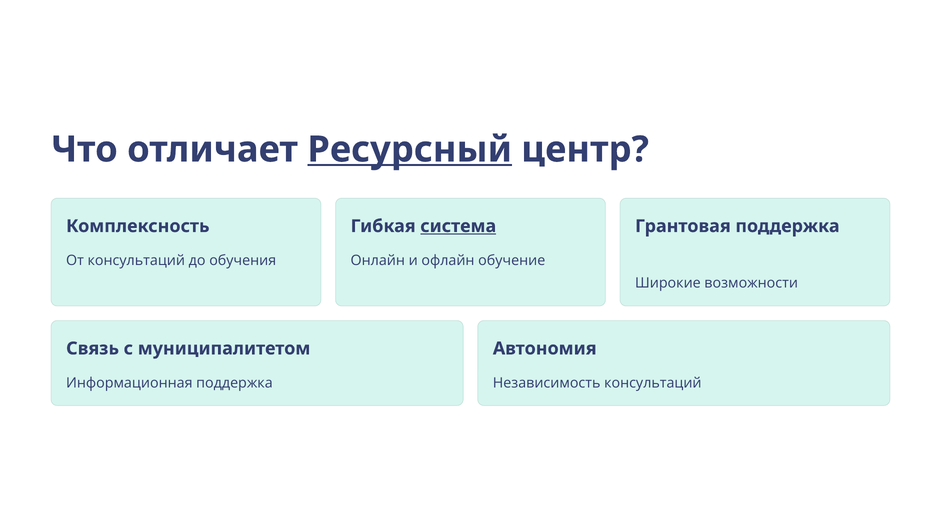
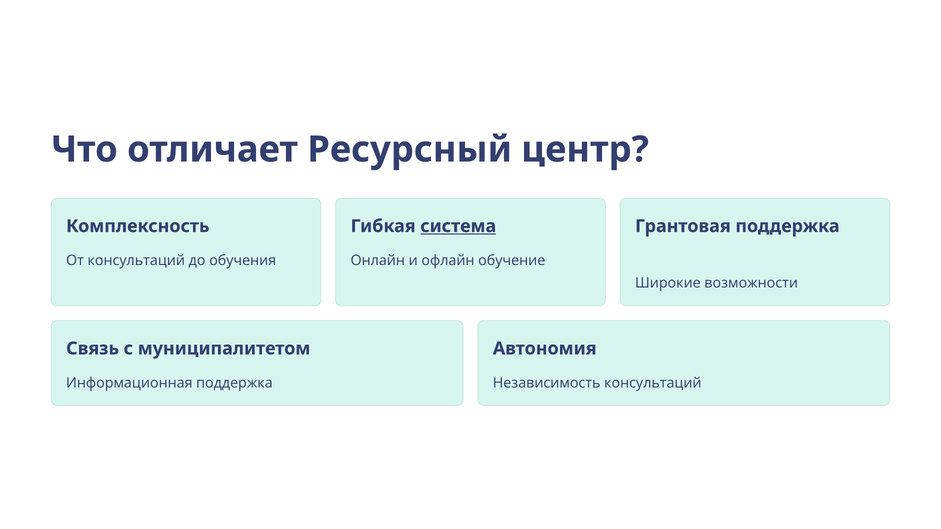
Ресурсный underline: present -> none (410, 150)
